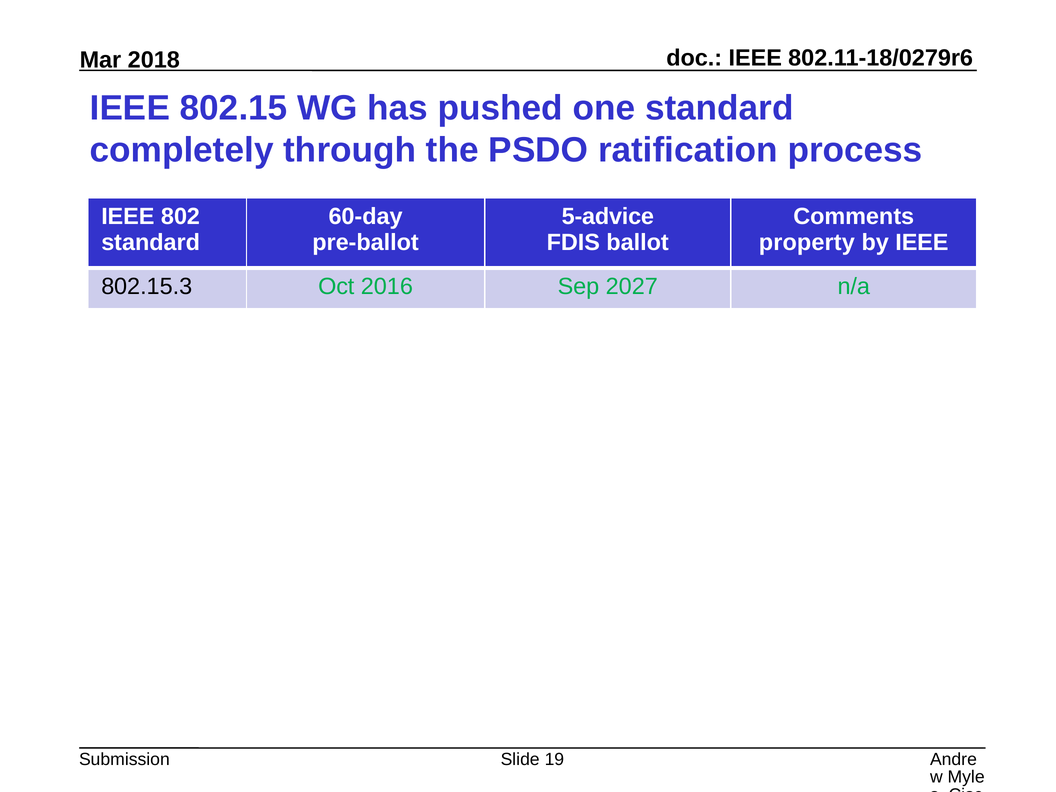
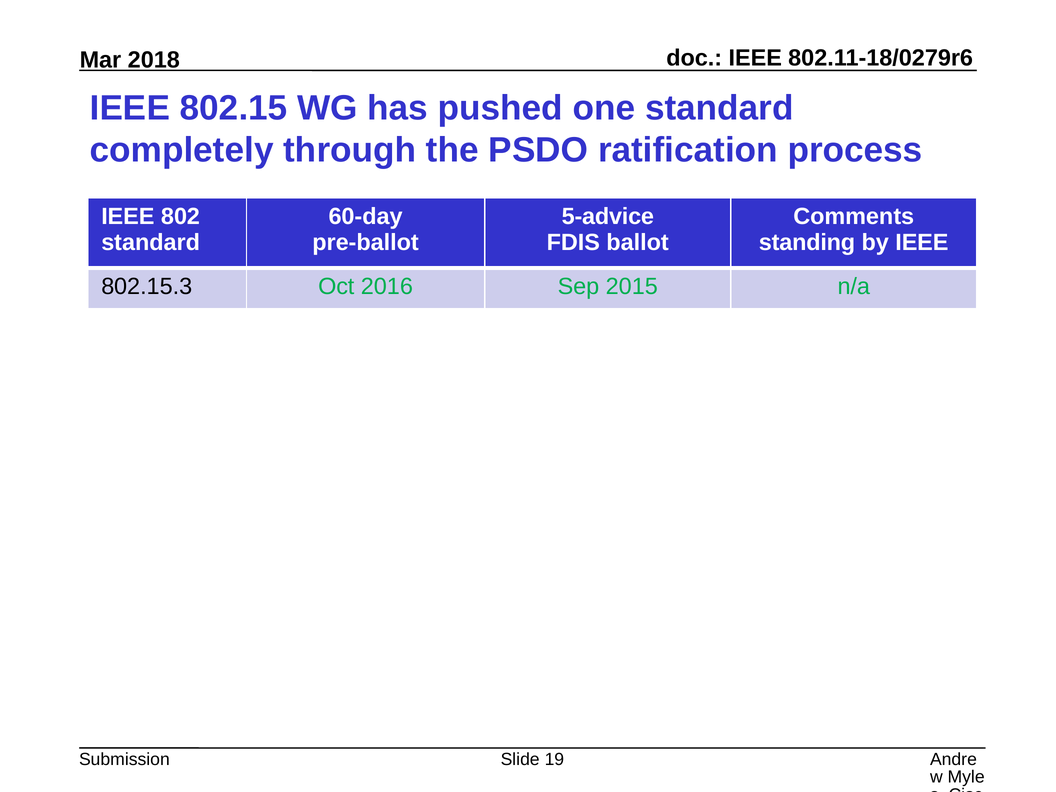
property: property -> standing (807, 242)
2027: 2027 -> 2015 (632, 287)
